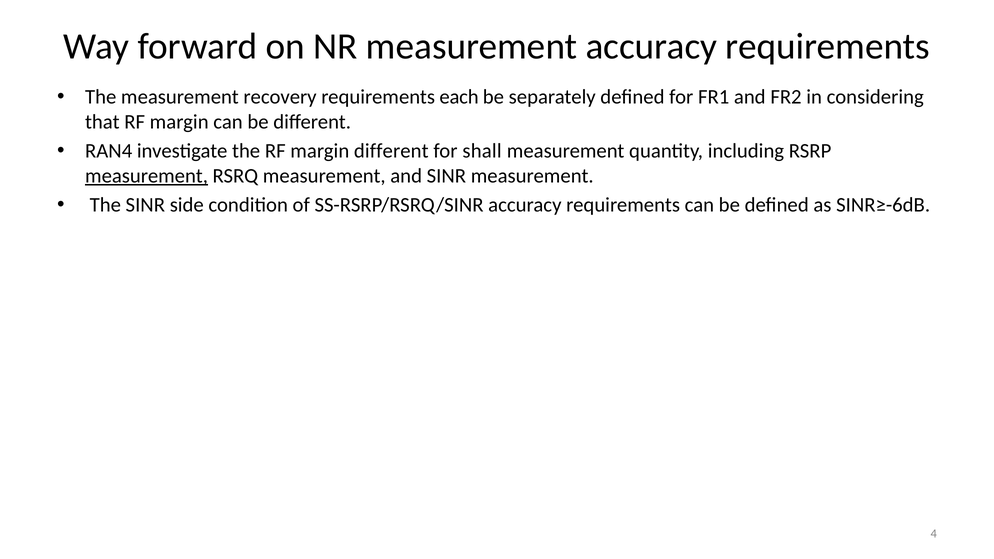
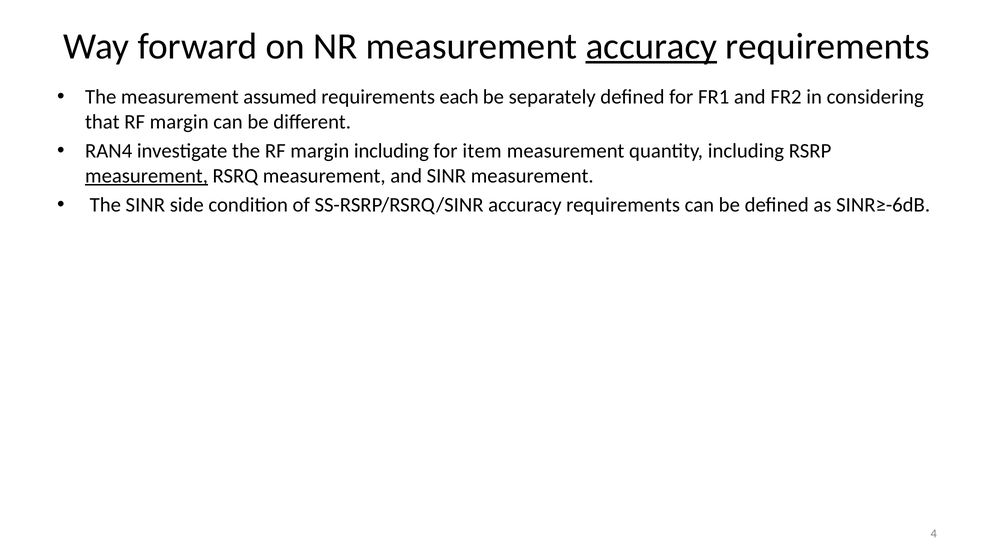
accuracy underline: none -> present (651, 46)
recovery: recovery -> assumed (280, 97)
margin different: different -> including (391, 151)
shall: shall -> item (482, 151)
